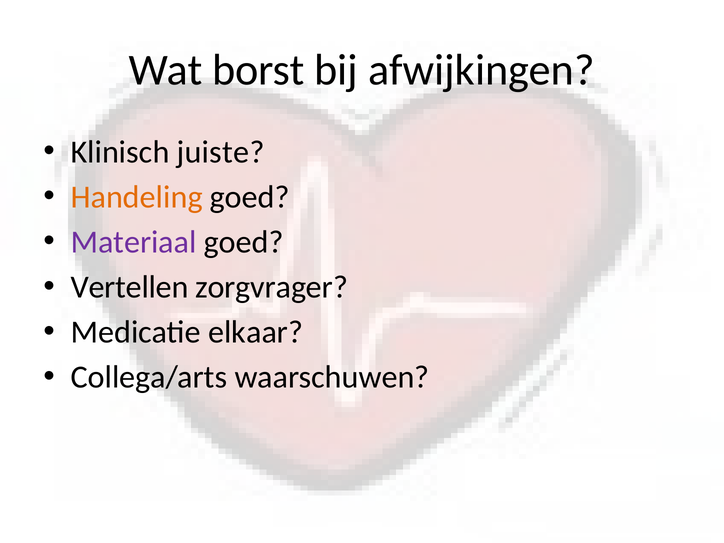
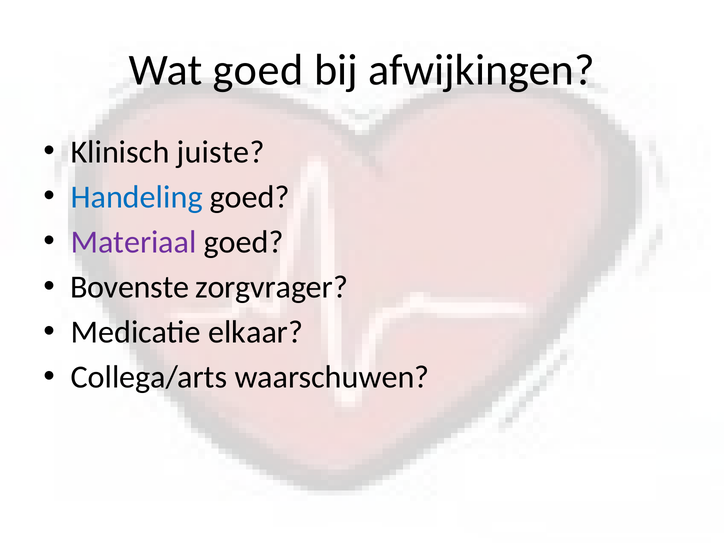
Wat borst: borst -> goed (258, 70)
Handeling colour: orange -> blue (137, 197)
Vertellen: Vertellen -> Bovenste (130, 287)
